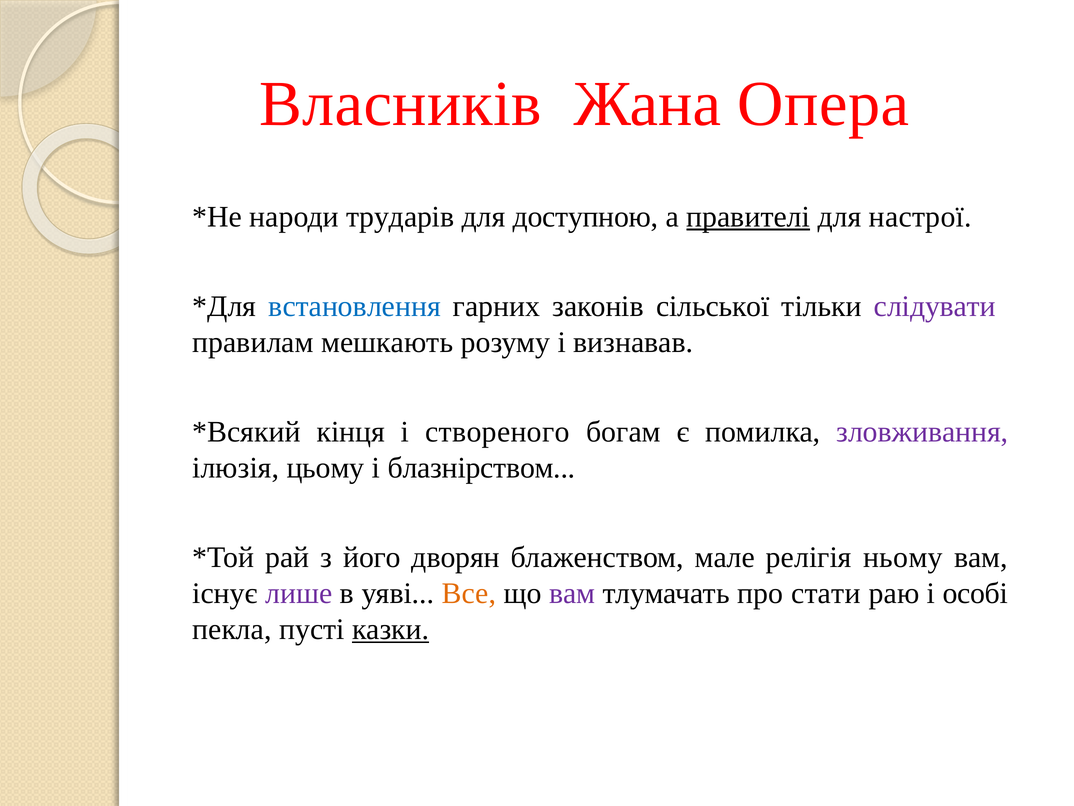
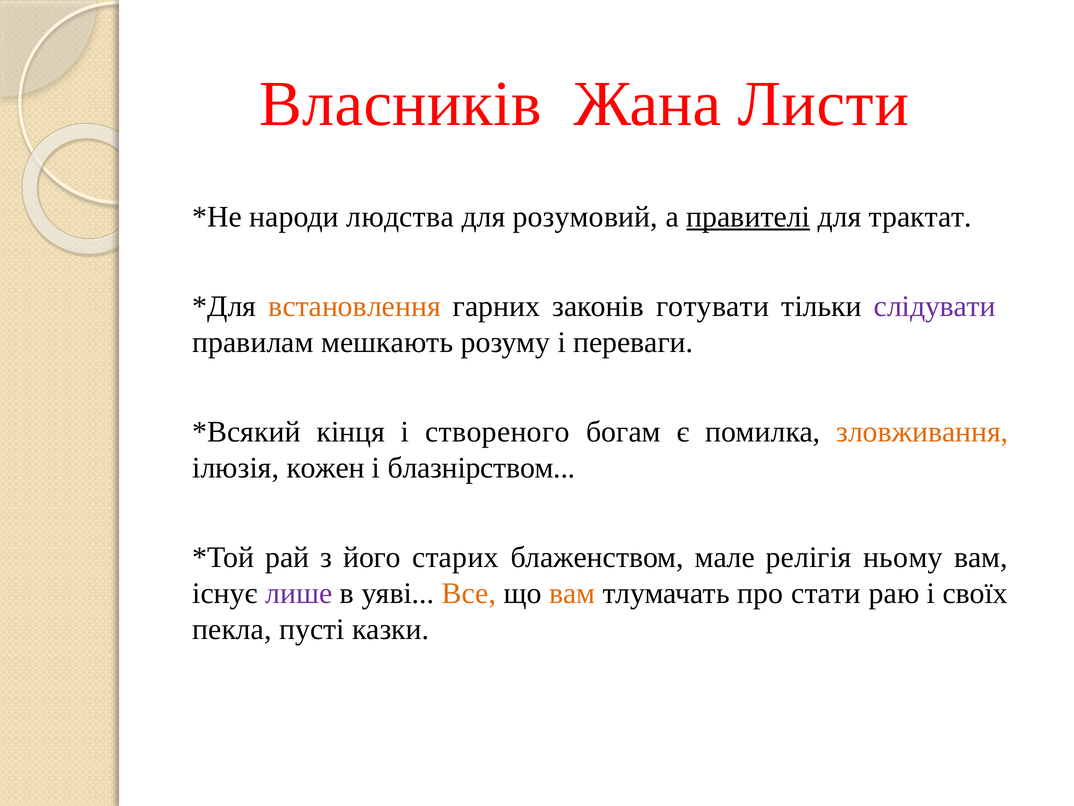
Опера: Опера -> Листи (823, 104)
трударів: трударів -> людства (400, 217)
доступною: доступною -> розумовий (585, 217)
настрої: настрої -> трактат (920, 217)
встановлення colour: blue -> orange (355, 306)
сільської: сільської -> готувати (713, 306)
визнавав: визнавав -> переваги (633, 342)
зловживання colour: purple -> orange (922, 432)
цьому: цьому -> кожен (326, 468)
дворян: дворян -> старих (455, 557)
вам colour: purple -> orange (572, 593)
особі: особі -> своїх (975, 593)
казки underline: present -> none (391, 629)
